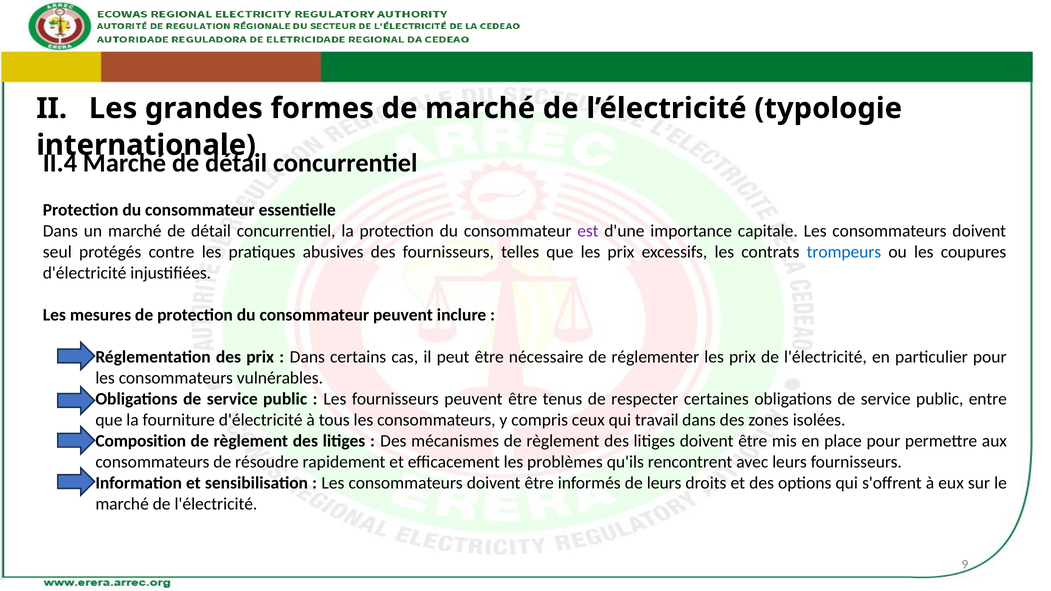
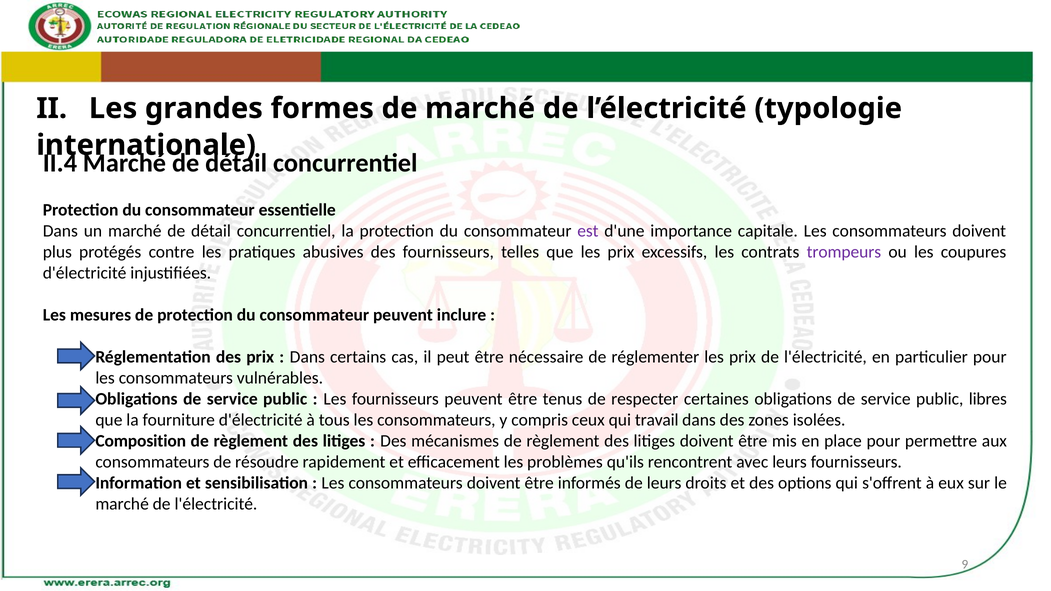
seul: seul -> plus (57, 252)
trompeurs colour: blue -> purple (844, 252)
entre: entre -> libres (988, 399)
